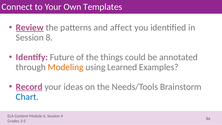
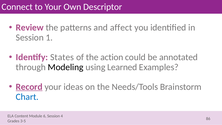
Templates: Templates -> Descriptor (103, 7)
Review underline: present -> none (30, 27)
8: 8 -> 1 (49, 37)
Future: Future -> States (62, 57)
things: things -> action (112, 57)
Modeling colour: orange -> black (66, 67)
